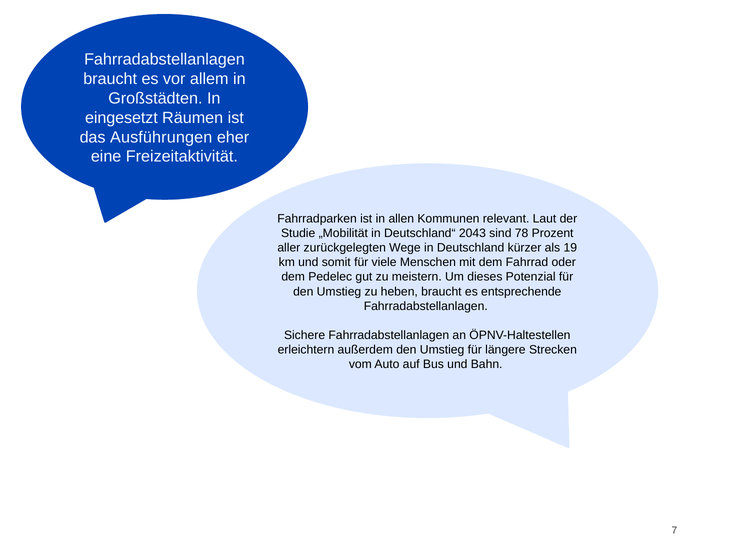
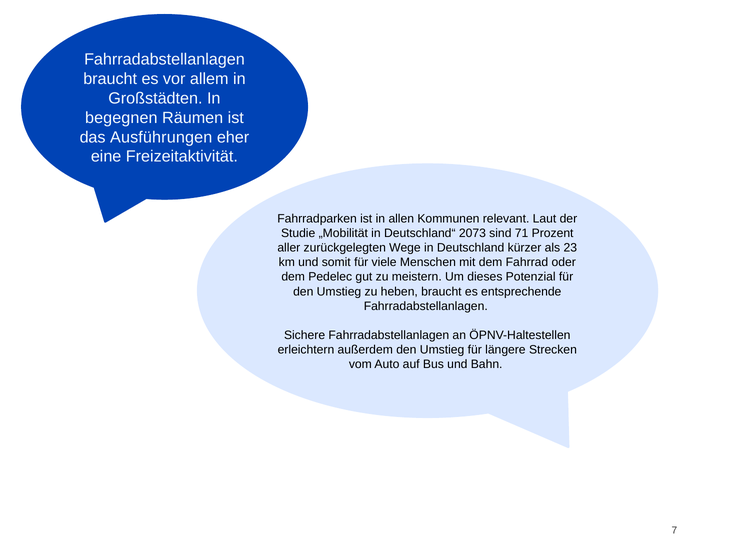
eingesetzt: eingesetzt -> begegnen (121, 118)
2043: 2043 -> 2073 (472, 233)
78: 78 -> 71 (522, 233)
19: 19 -> 23 (570, 248)
